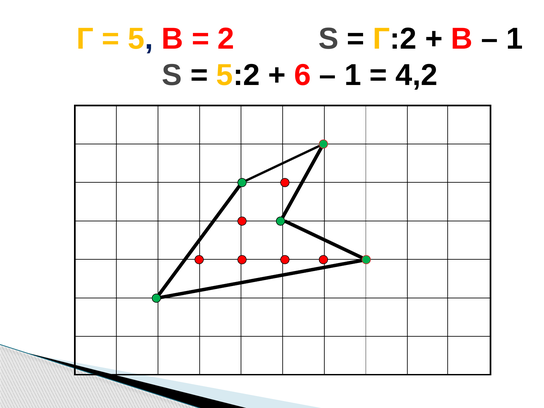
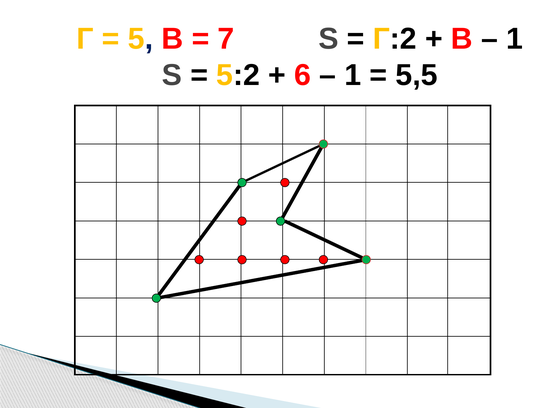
2: 2 -> 7 (226, 39)
4,2: 4,2 -> 5,5 (417, 75)
